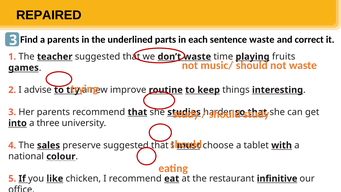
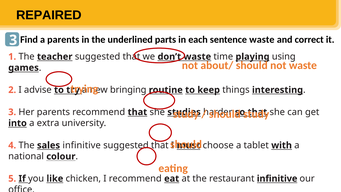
fruits: fruits -> using (284, 57)
music/: music/ -> about/ (217, 65)
improve: improve -> bringing (128, 90)
three: three -> extra (48, 123)
sales preserve: preserve -> infinitive (82, 145)
